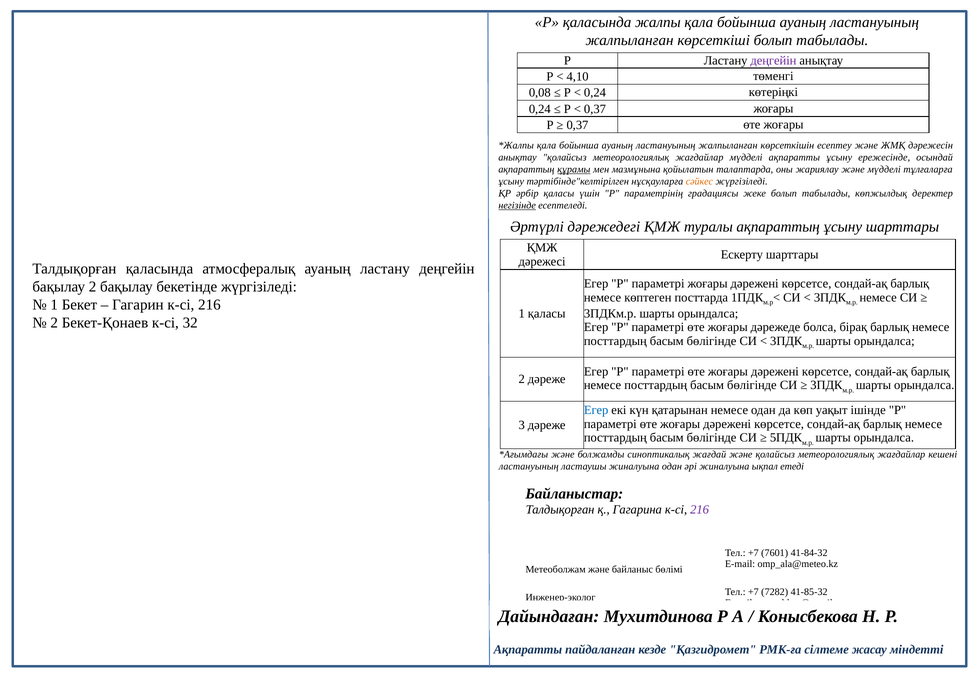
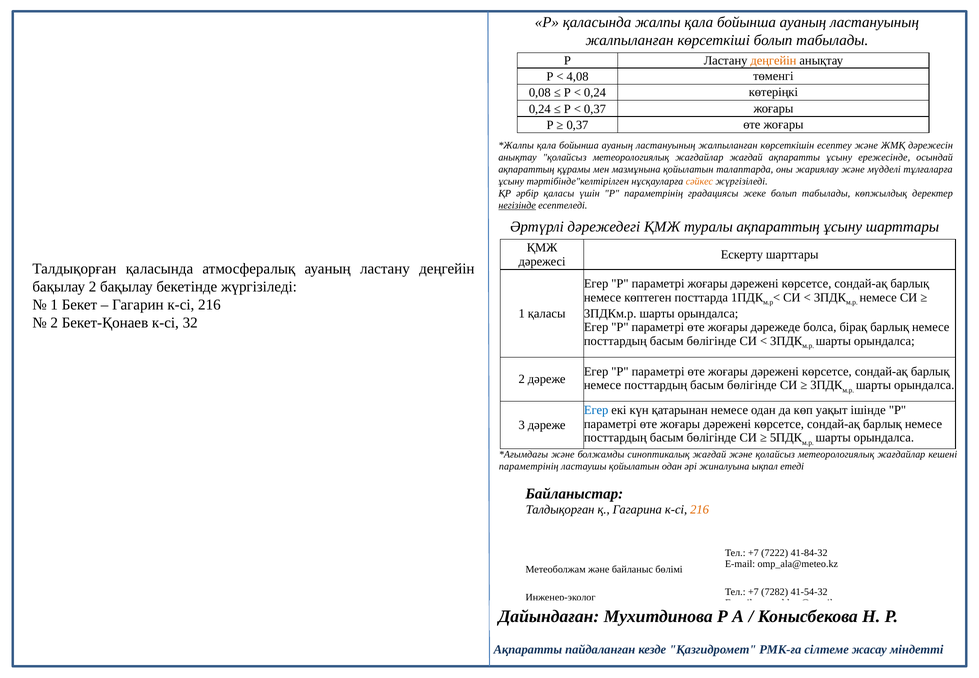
деңгейін colour: purple -> orange (773, 61)
4,10: 4,10 -> 4,08 (578, 77)
жағдайлар мүдделі: мүдделі -> жағдай (746, 157)
құрамы underline: present -> none (574, 169)
ластануының: ластануының -> параметрінің (529, 466)
ластаушы жиналуына: жиналуына -> қойылатын (634, 466)
216 colour: purple -> orange (700, 510)
7601: 7601 -> 7222 (775, 553)
41-85-32: 41-85-32 -> 41-54-32 (809, 592)
